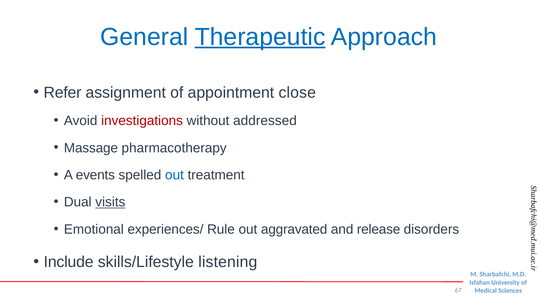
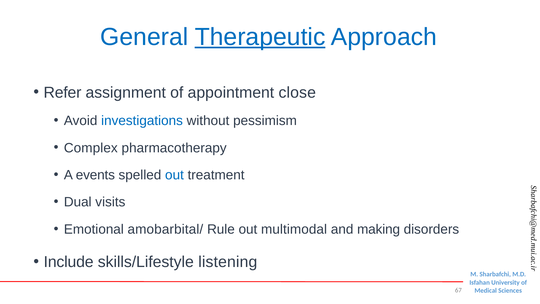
investigations colour: red -> blue (142, 121)
addressed: addressed -> pessimism (265, 121)
Massage: Massage -> Complex (91, 148)
visits underline: present -> none (110, 202)
experiences/: experiences/ -> amobarbital/ (165, 229)
aggravated: aggravated -> multimodal (294, 229)
release: release -> making (379, 229)
